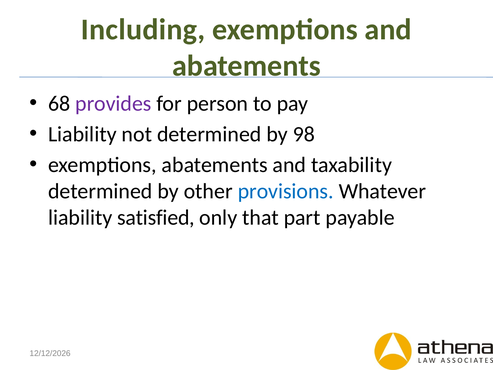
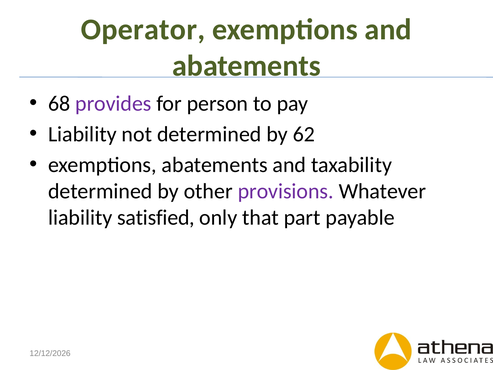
Including: Including -> Operator (143, 30)
98: 98 -> 62 (304, 134)
provisions colour: blue -> purple (286, 191)
